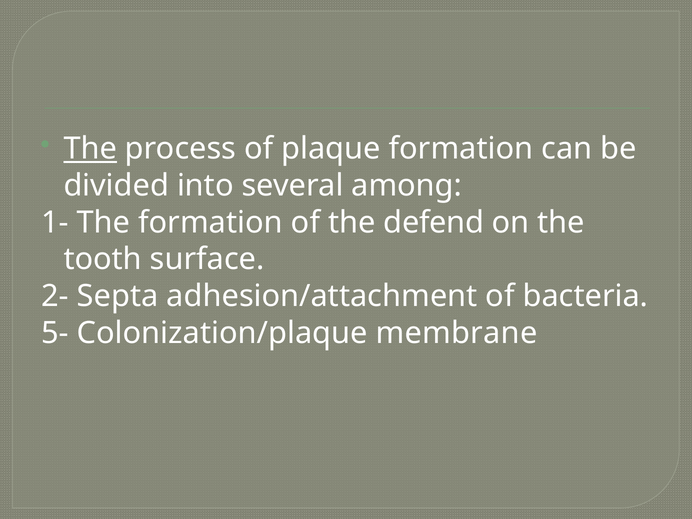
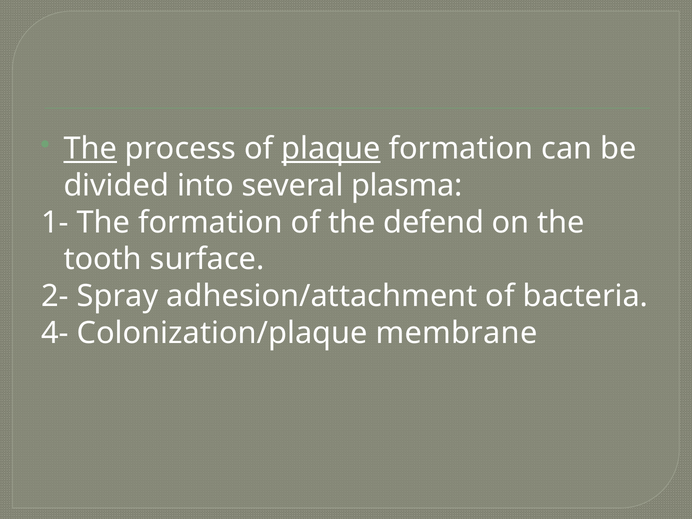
plaque underline: none -> present (331, 149)
among: among -> plasma (407, 186)
Septa: Septa -> Spray (118, 296)
5-: 5- -> 4- (55, 333)
